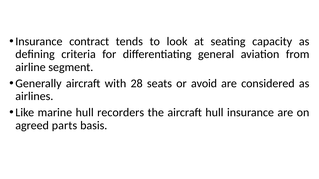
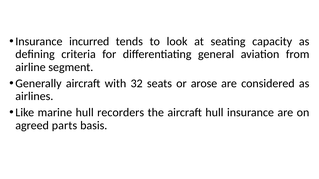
contract: contract -> incurred (89, 41)
28: 28 -> 32 (137, 84)
avoid: avoid -> arose (204, 84)
